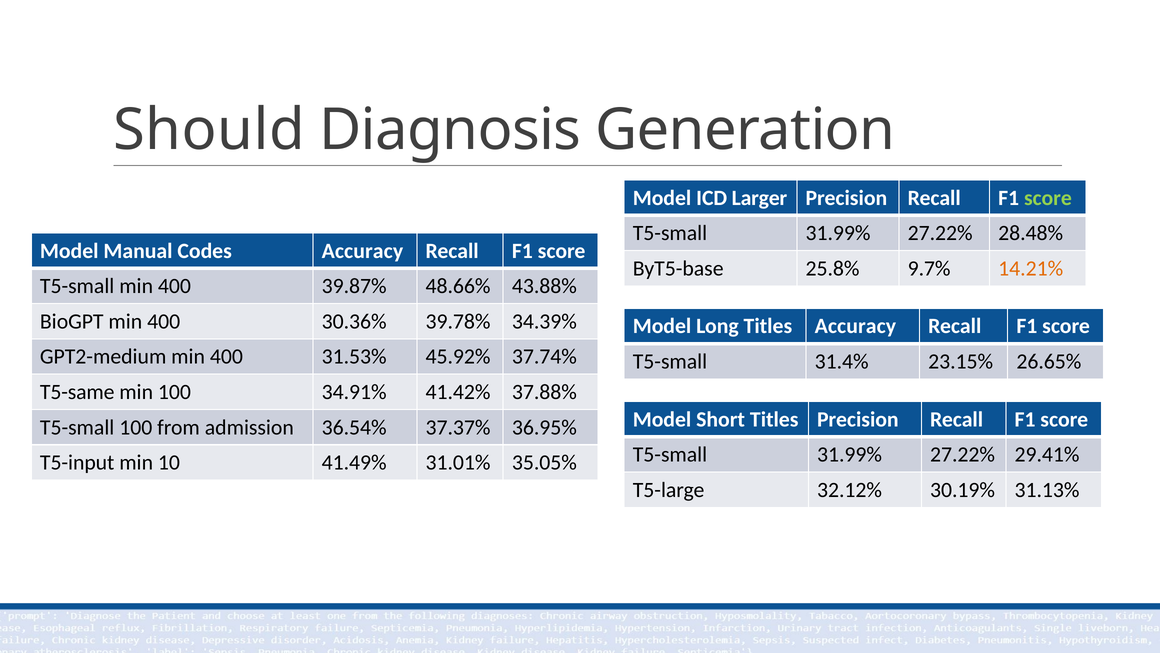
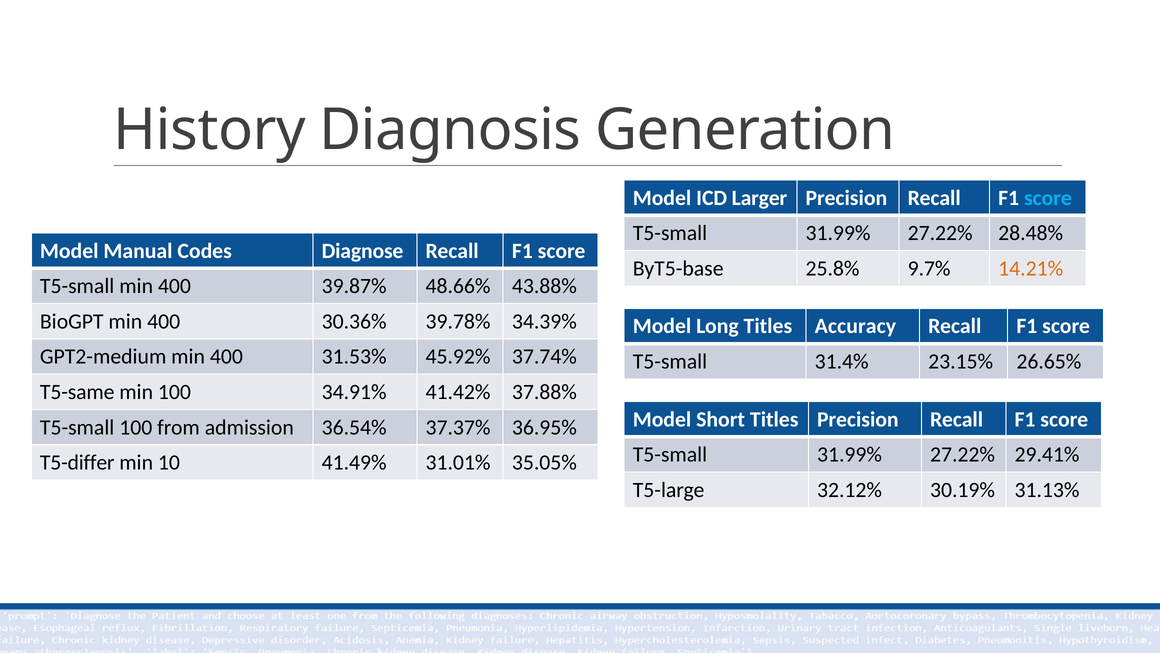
Should: Should -> History (209, 130)
score colour: light green -> light blue (1048, 198)
Codes Accuracy: Accuracy -> Diagnose (363, 251)
T5-input: T5-input -> T5-differ (77, 462)
